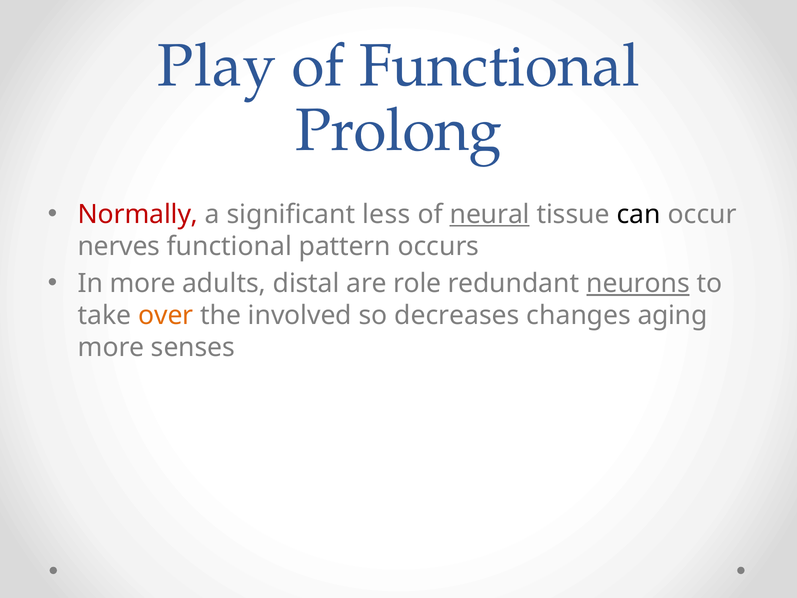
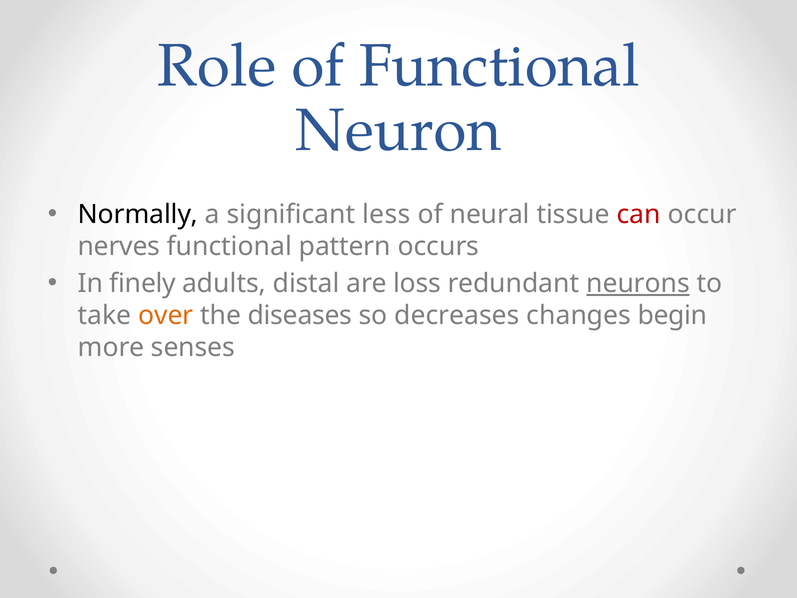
Play: Play -> Role (217, 66)
Prolong: Prolong -> Neuron (398, 130)
Normally colour: red -> black (138, 214)
neural underline: present -> none (490, 214)
can colour: black -> red (639, 214)
In more: more -> finely (143, 283)
role: role -> loss (417, 283)
involved: involved -> diseases (300, 315)
aging: aging -> begin (672, 315)
